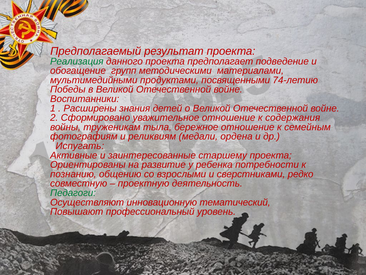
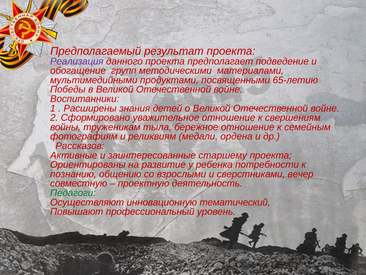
Реализация colour: green -> purple (77, 61)
74-летию: 74-летию -> 65-летию (295, 80)
содержания: содержания -> свершениям (293, 118)
Испугать: Испугать -> Рассказов (80, 146)
редко: редко -> вечер (301, 174)
